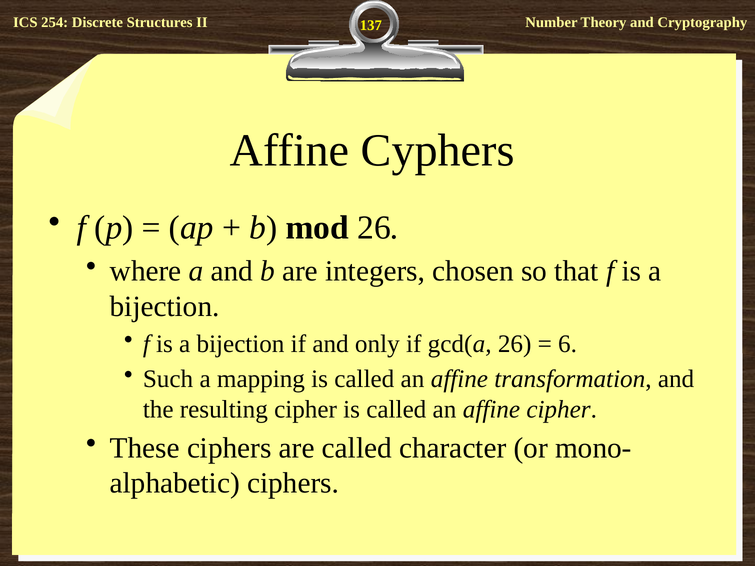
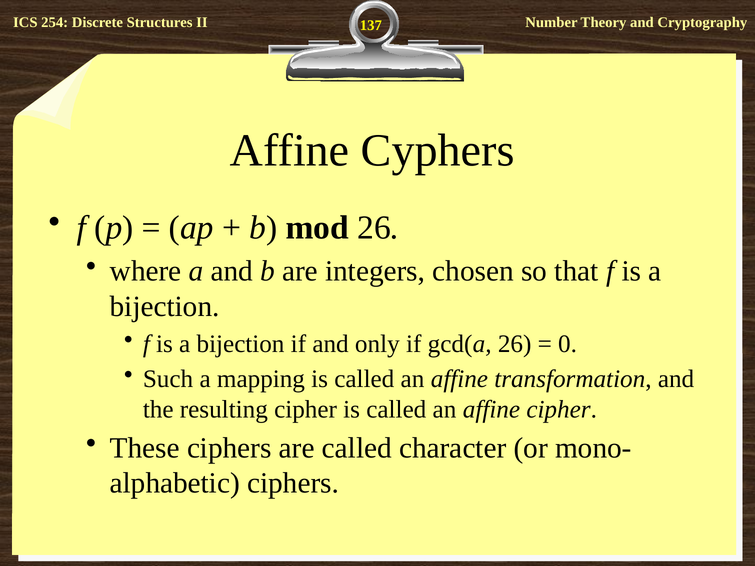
6: 6 -> 0 (567, 344)
